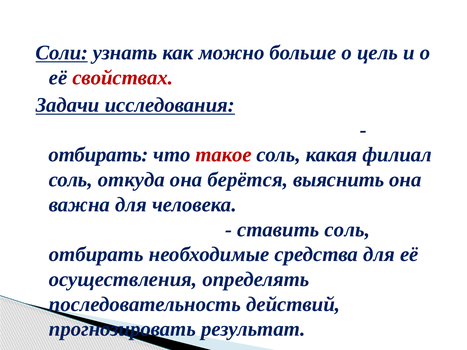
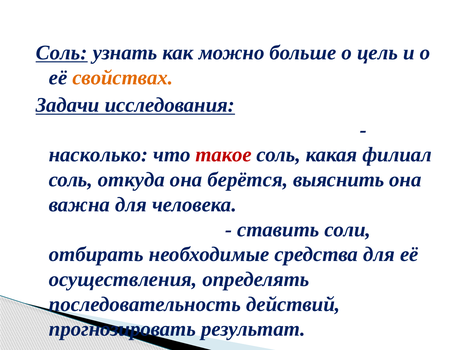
Соли: Соли -> Соль (62, 53)
свойствах colour: red -> orange (123, 78)
отбирать: отбирать -> насколько (98, 155)
ставить соль: соль -> соли (348, 230)
